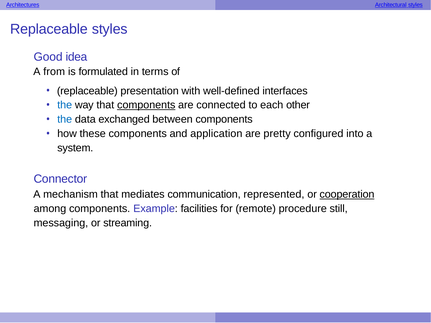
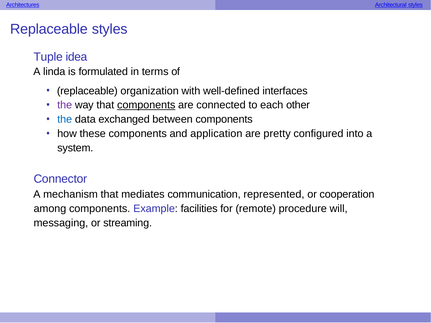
Good: Good -> Tuple (48, 57)
from: from -> linda (54, 72)
presentation: presentation -> organization (150, 91)
the colour: blue -> purple (65, 105)
cooperation underline: present -> none (347, 195)
still: still -> will (339, 209)
